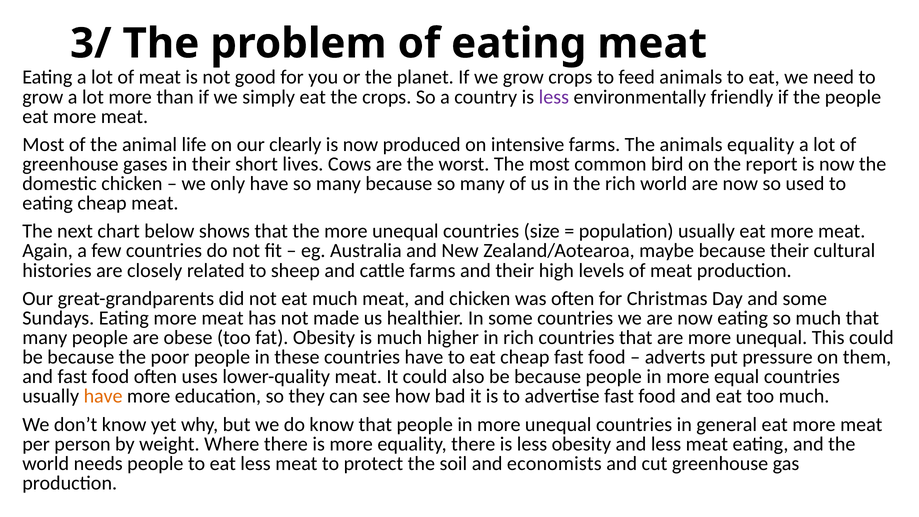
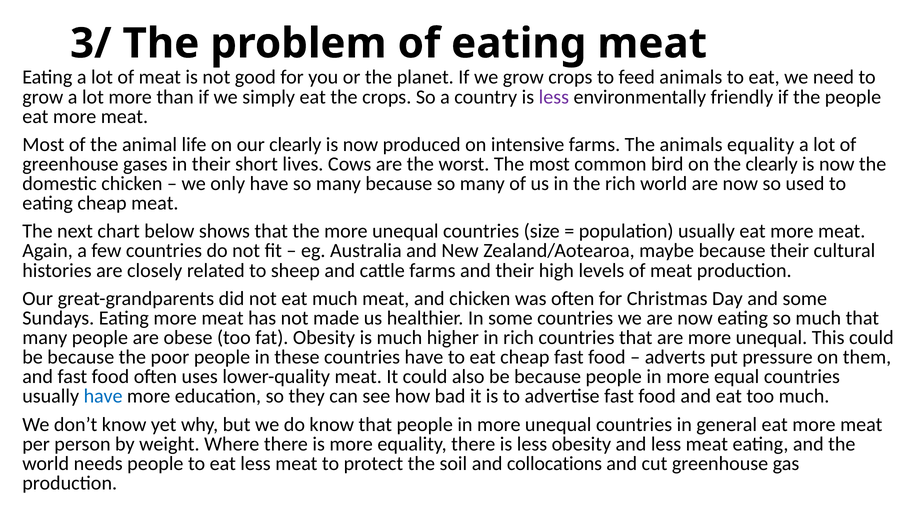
the report: report -> clearly (772, 164)
have colour: orange -> blue (103, 396)
economists: economists -> collocations (555, 463)
